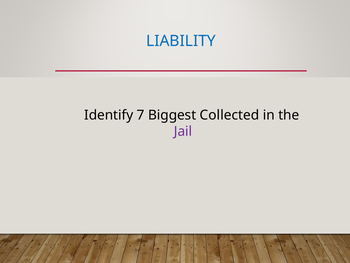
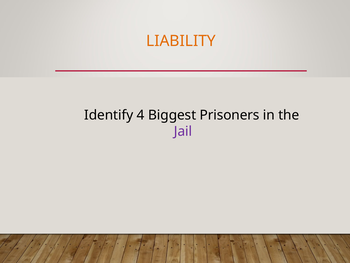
LIABILITY colour: blue -> orange (181, 41)
7: 7 -> 4 (141, 115)
Collected: Collected -> Prisoners (230, 115)
